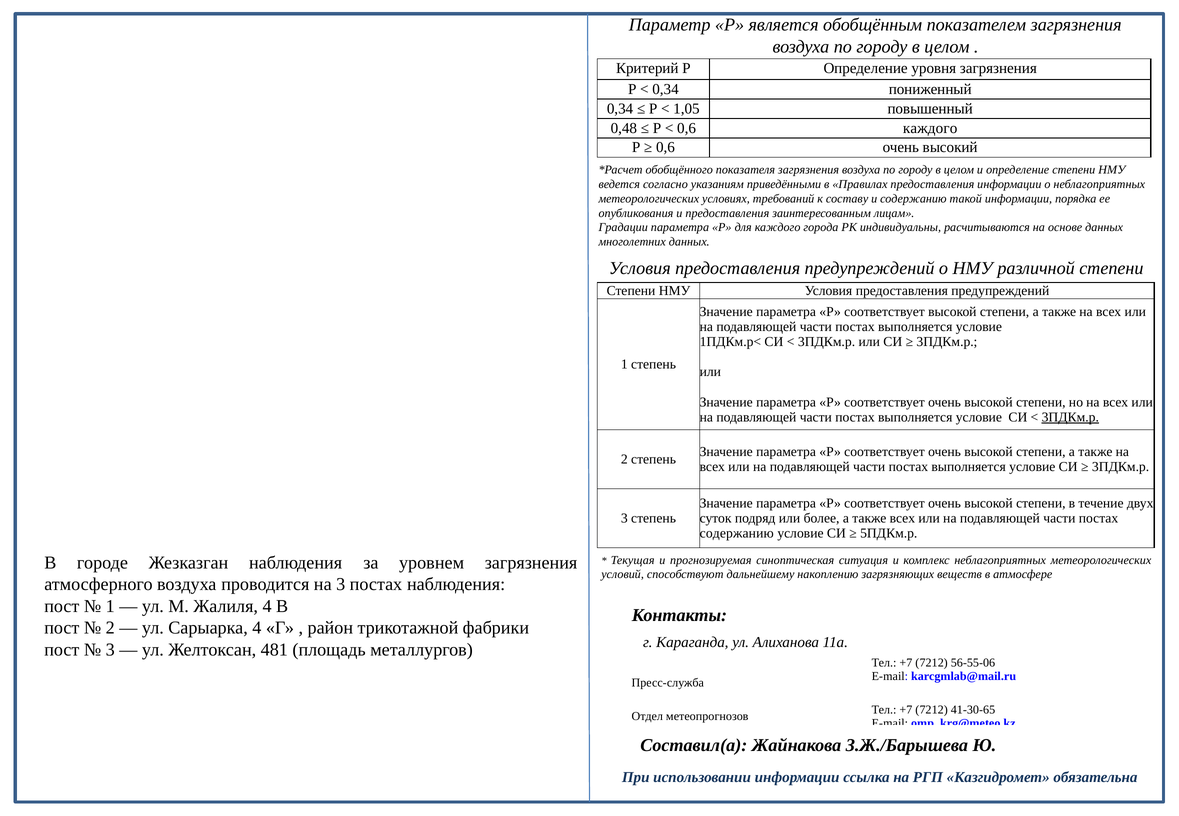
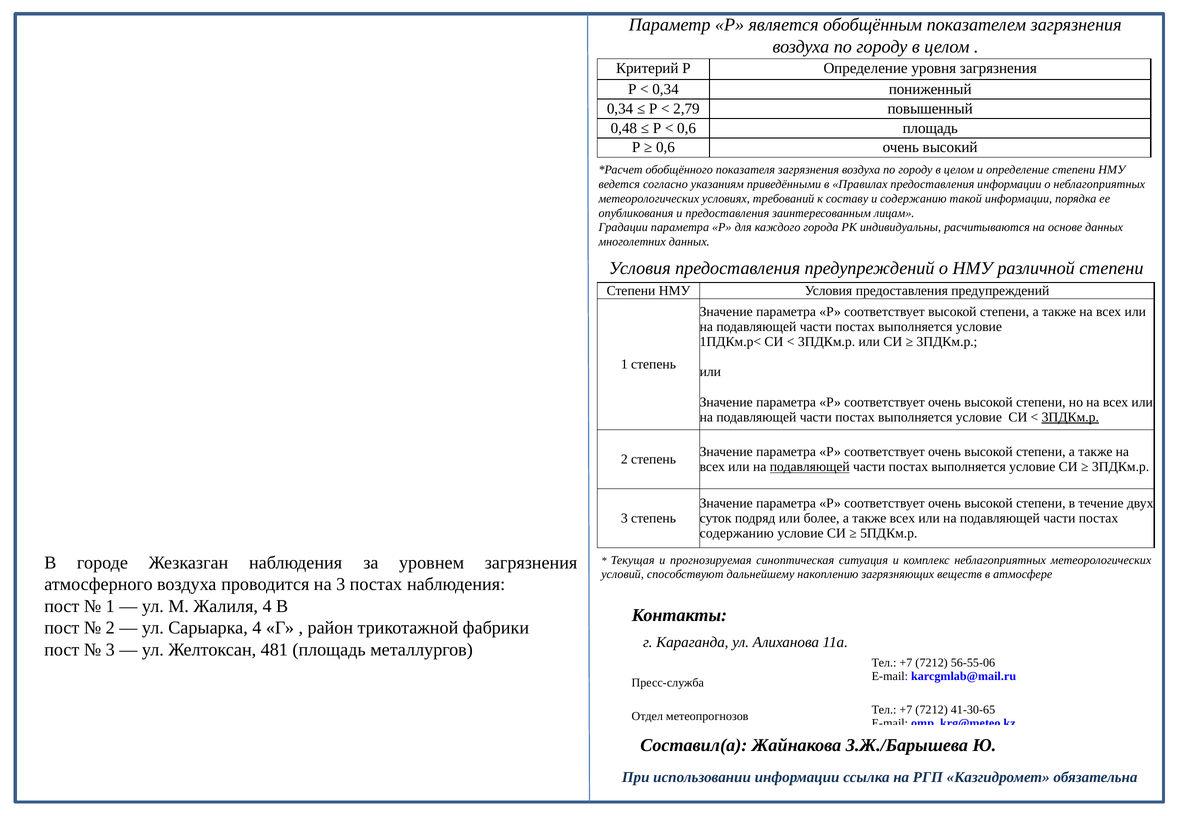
1,05: 1,05 -> 2,79 (686, 109)
0,6 каждого: каждого -> площадь (930, 128)
подавляющей underline: none -> present (810, 467)
